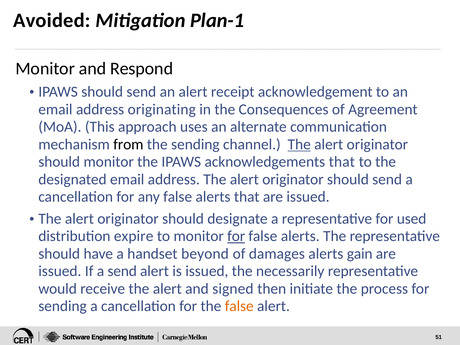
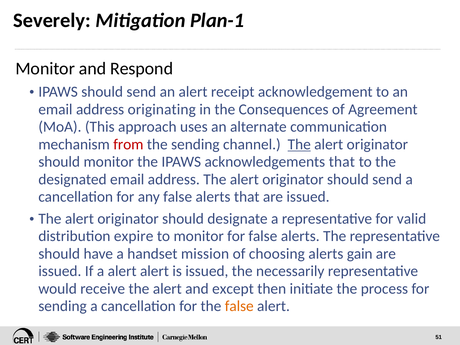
Avoided: Avoided -> Severely (52, 20)
from colour: black -> red (128, 144)
used: used -> valid (412, 219)
for underline: present -> none (236, 236)
beyond: beyond -> mission (205, 254)
damages: damages -> choosing (277, 254)
a send: send -> alert (122, 271)
signed: signed -> except (233, 289)
